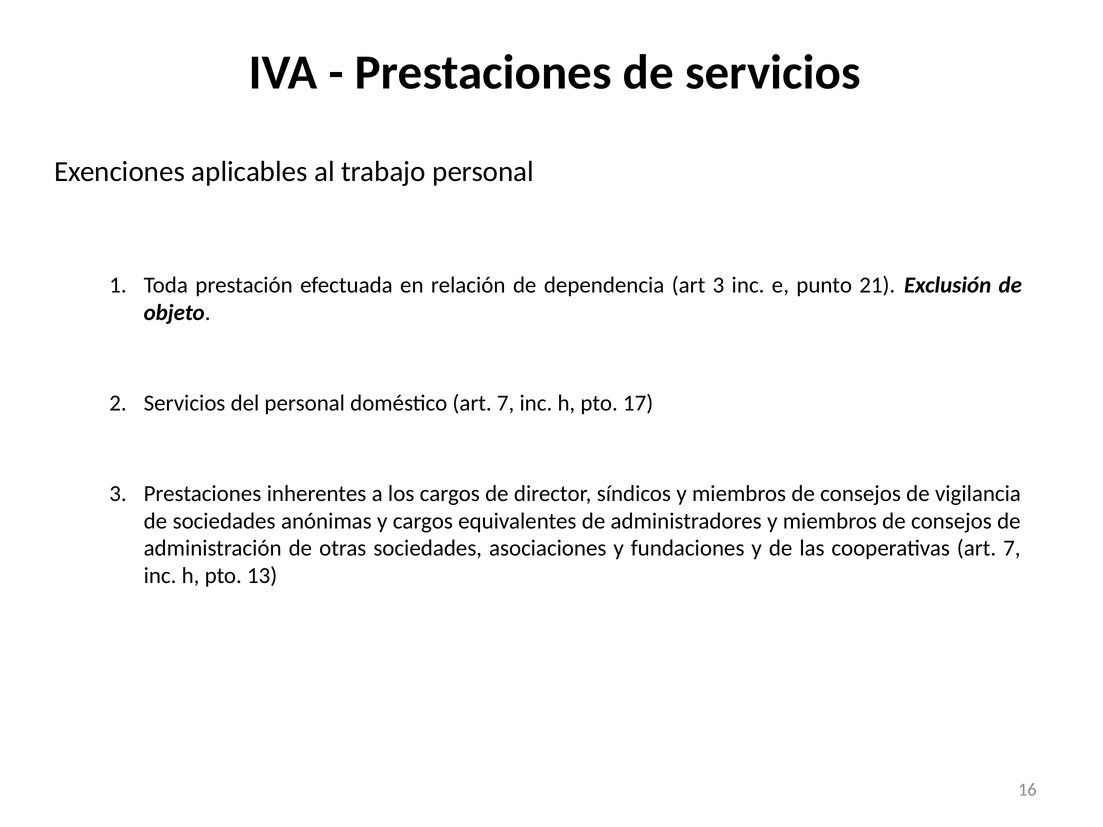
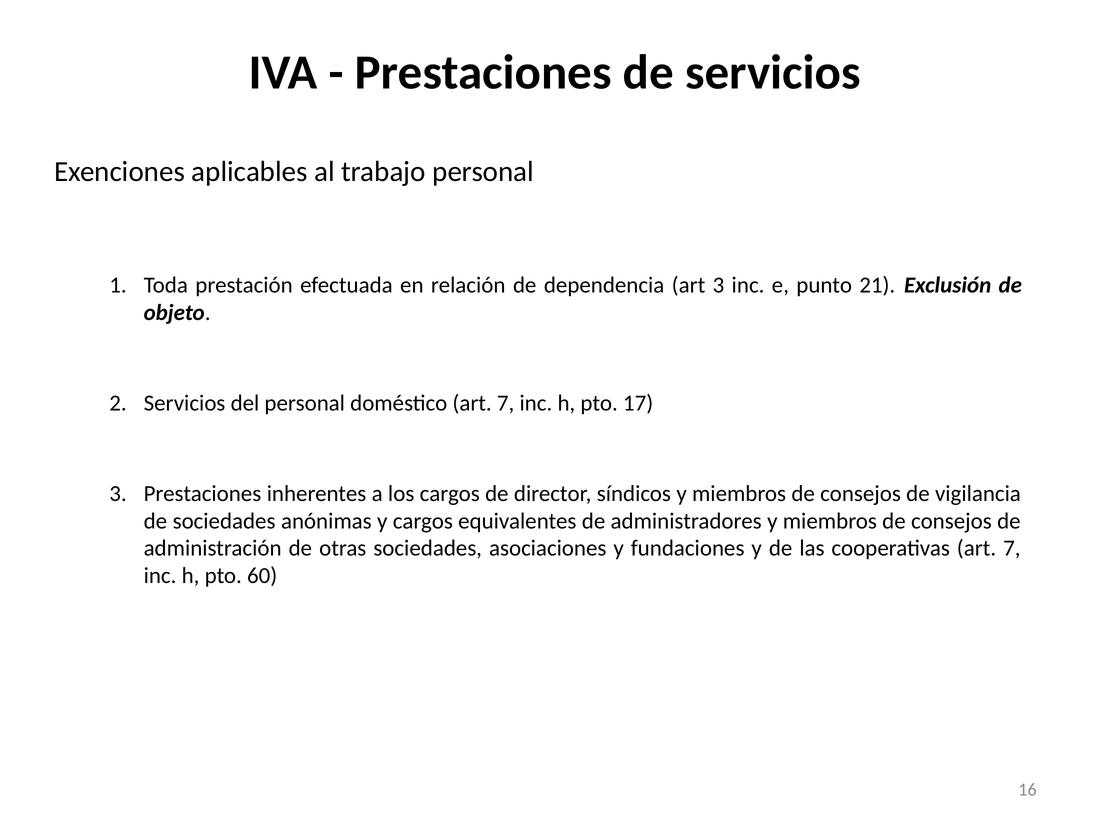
13: 13 -> 60 (262, 576)
